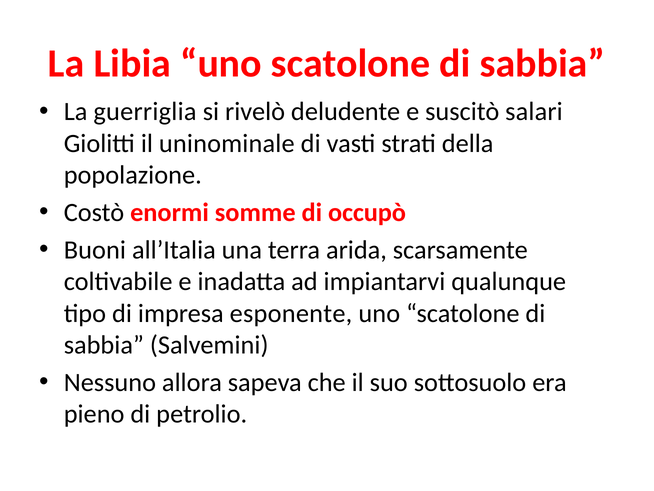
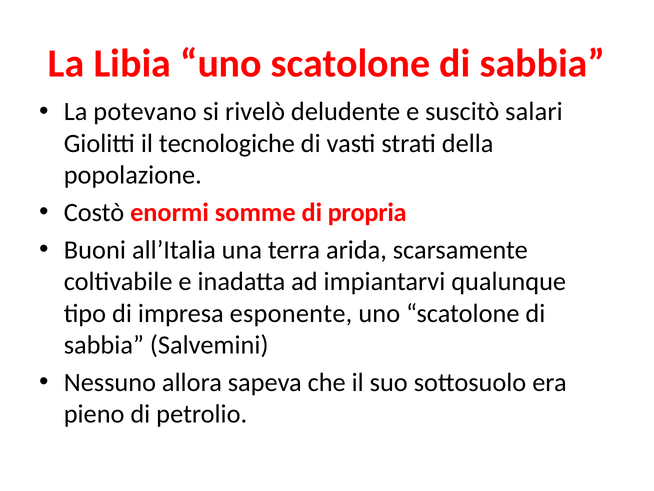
guerriglia: guerriglia -> potevano (145, 112)
uninominale: uninominale -> tecnologiche (227, 143)
occupò: occupò -> propria (367, 212)
